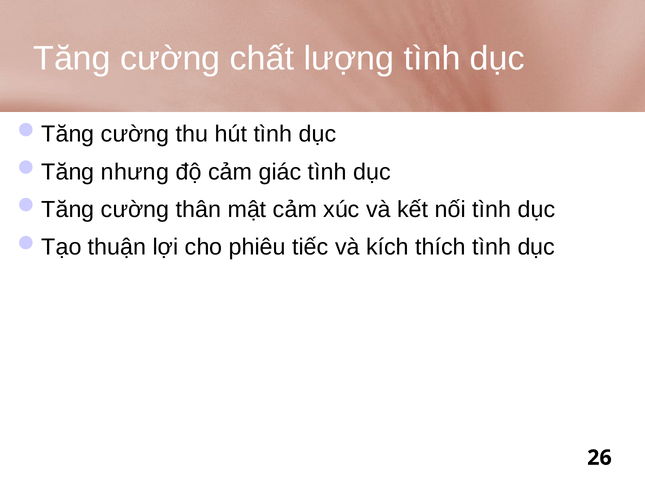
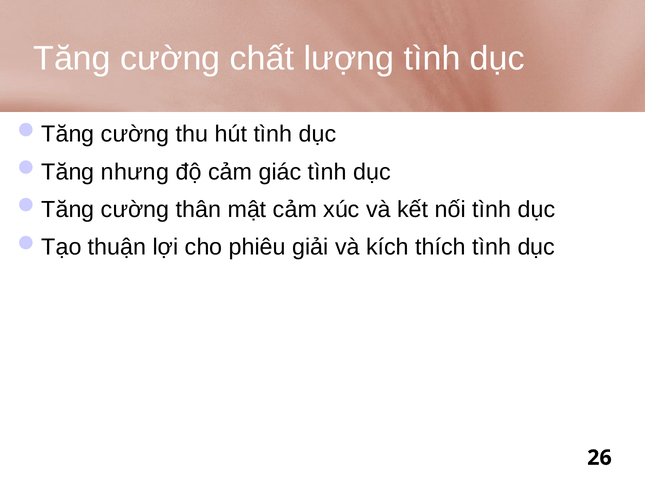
tiếc: tiếc -> giải (310, 248)
